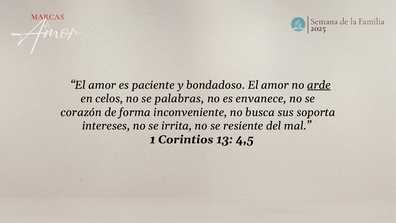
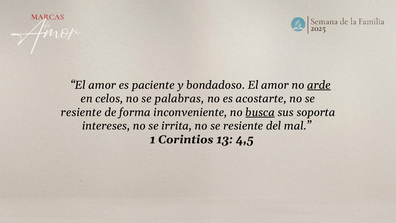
envanece: envanece -> acostarte (261, 99)
corazón: corazón -> resiente (81, 112)
busca underline: none -> present (260, 112)
